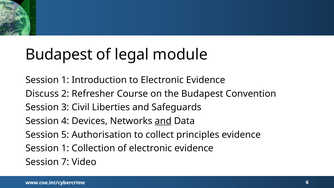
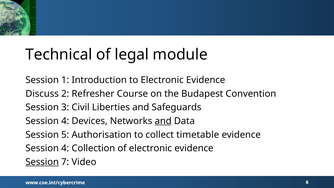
Budapest: Budapest -> Technical (59, 55)
principles: principles -> timetable (198, 135)
1: 1 -> 4 (65, 148)
Session underline: none -> present (42, 162)
